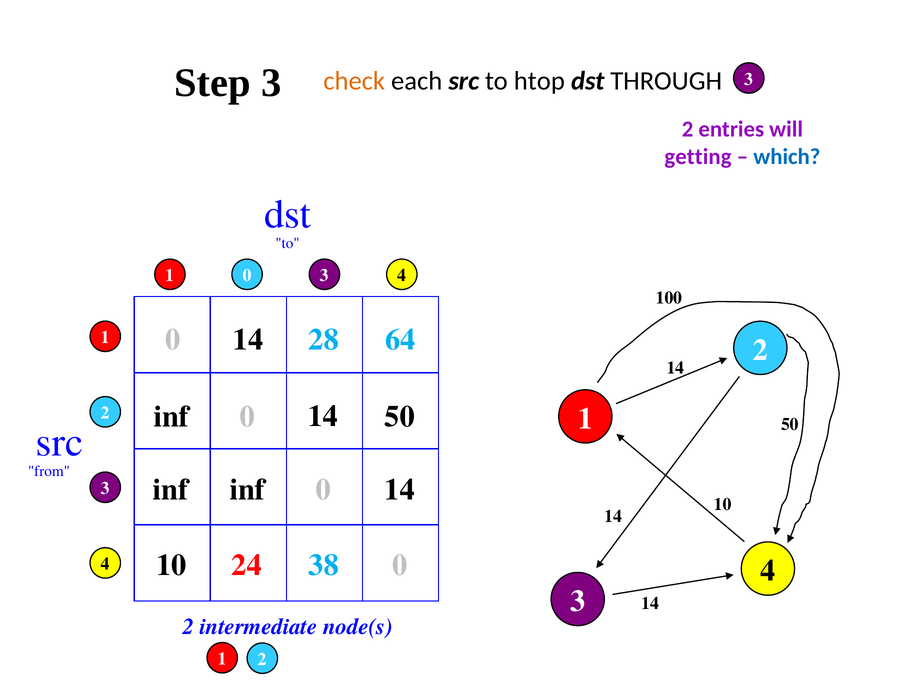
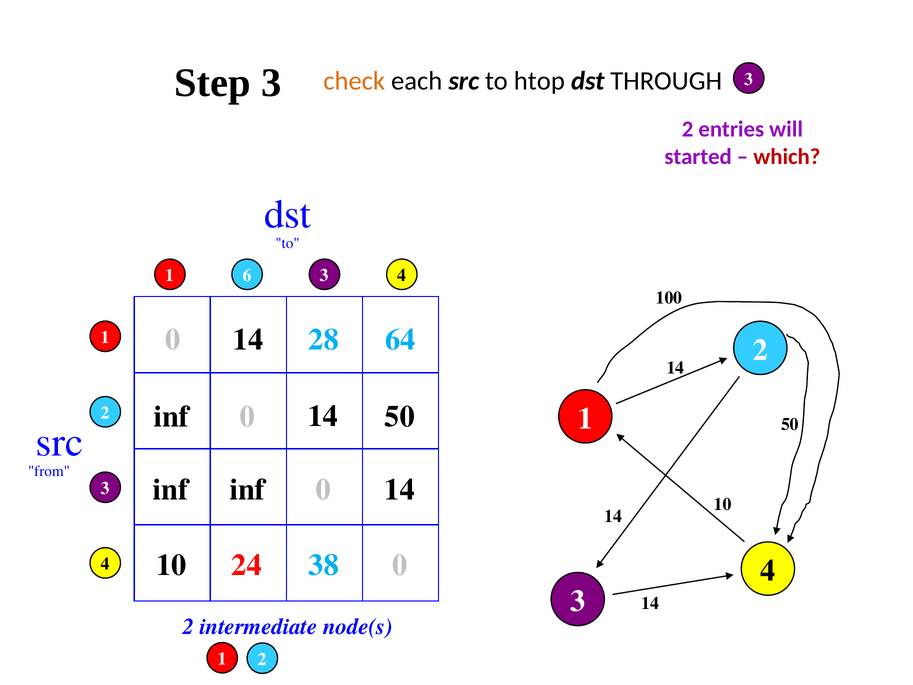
getting: getting -> started (698, 157)
which colour: blue -> red (787, 157)
1 0: 0 -> 6 (247, 275)
